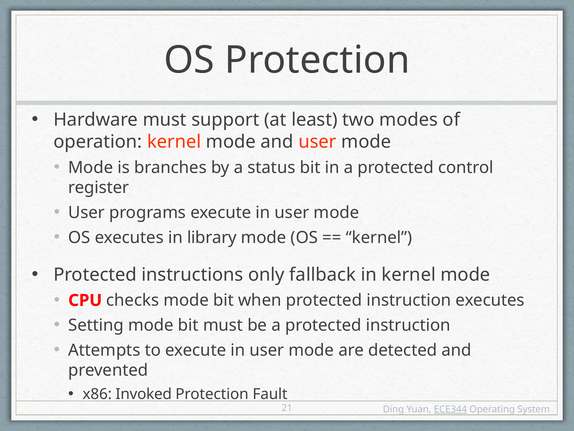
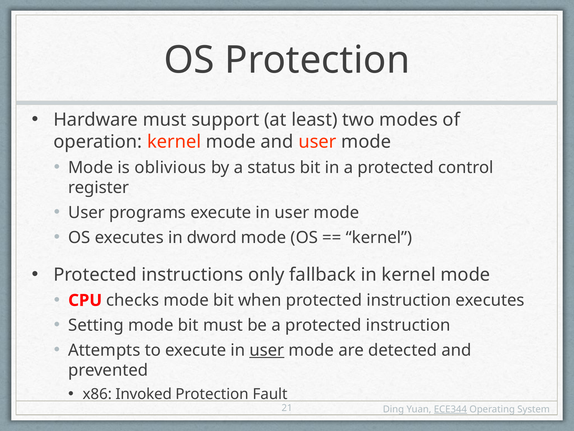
branches: branches -> oblivious (170, 167)
library: library -> dword (212, 237)
user underline: none -> present (267, 350)
